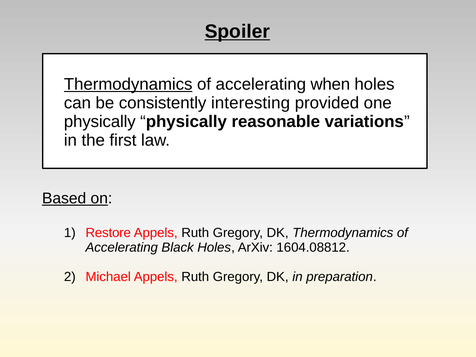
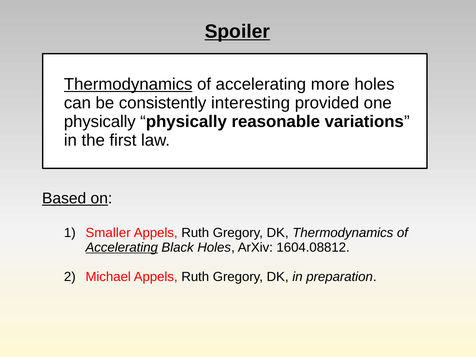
when: when -> more (330, 84)
Restore: Restore -> Smaller (108, 233)
Accelerating underline: none -> present (122, 248)
